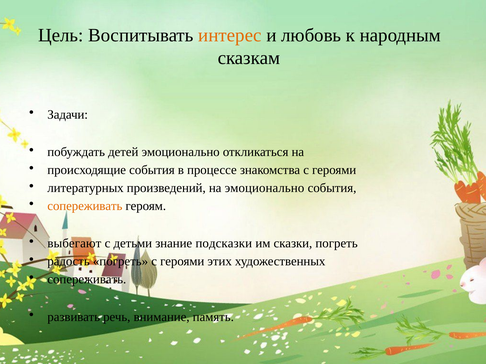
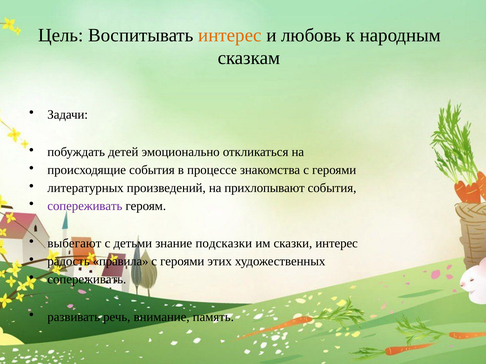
на эмоционально: эмоционально -> прихлопывают (265, 188)
сопереживать colour: orange -> purple (85, 206)
сказки погреть: погреть -> интерес (337, 244)
радость погреть: погреть -> правила (121, 262)
